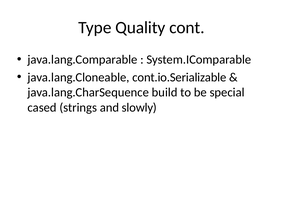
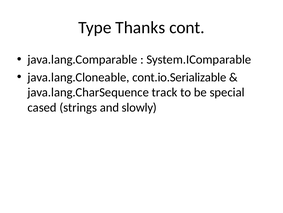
Quality: Quality -> Thanks (140, 27)
build: build -> track (165, 92)
